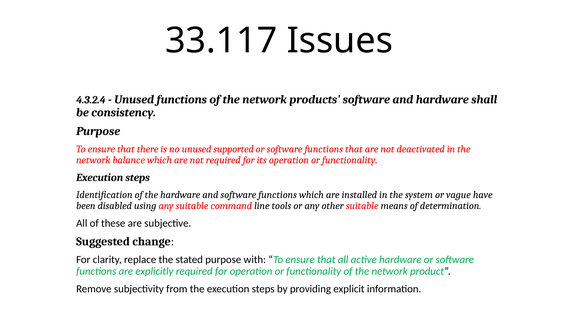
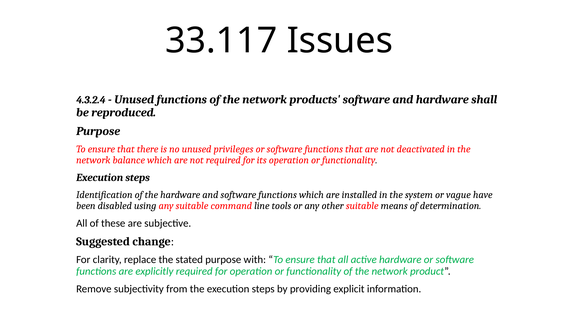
consistency: consistency -> reproduced (124, 113)
supported: supported -> privileges (233, 149)
